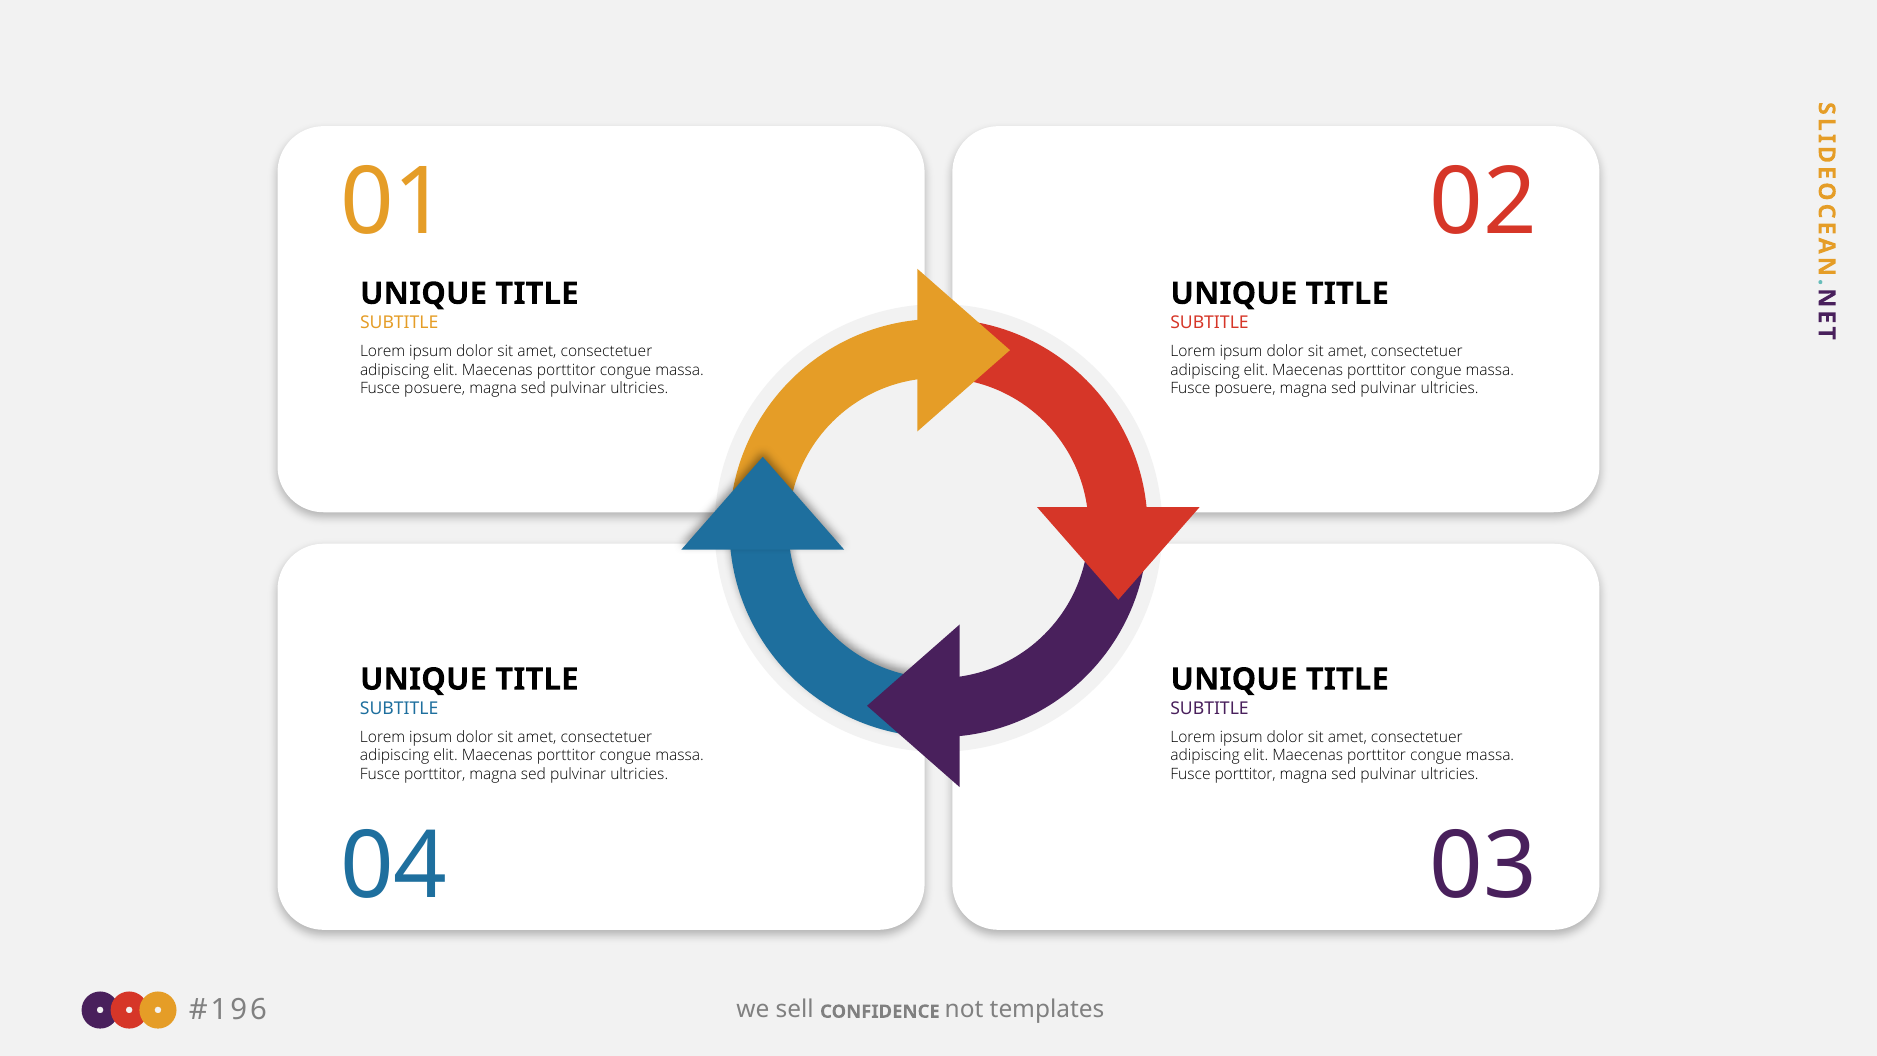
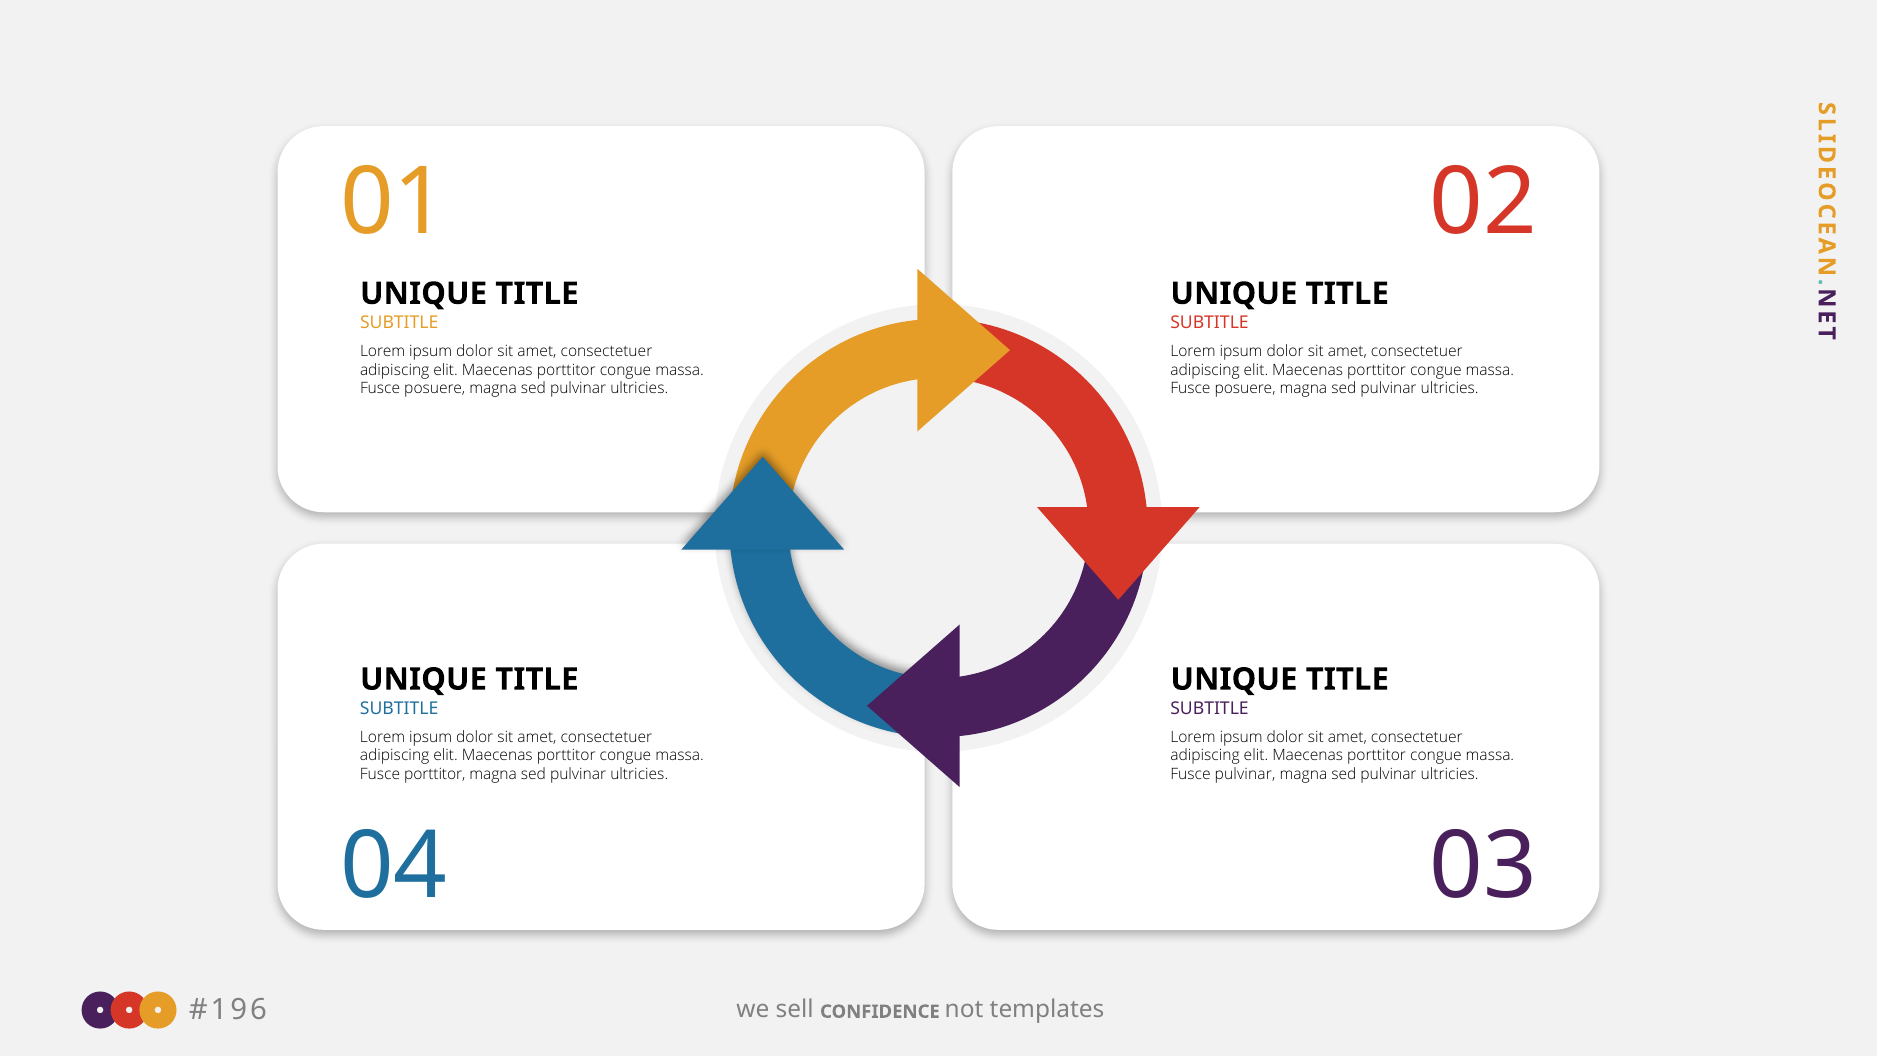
porttitor: porttitor -> pulvinar (1245, 774)
